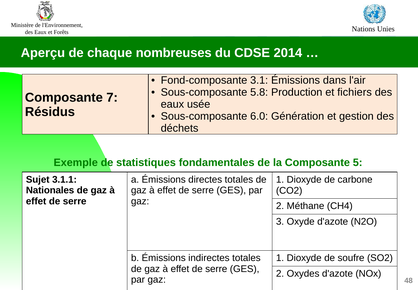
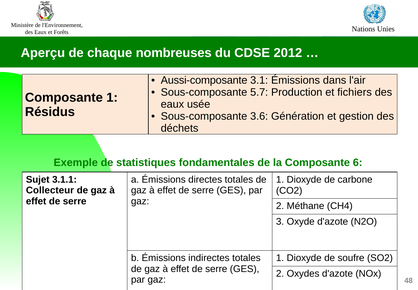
2014: 2014 -> 2012 (288, 53)
Fond-composante: Fond-composante -> Aussi-composante (204, 80)
5.8: 5.8 -> 5.7 (259, 92)
Composante 7: 7 -> 1 (112, 97)
6.0: 6.0 -> 3.6 (259, 116)
5: 5 -> 6 (358, 162)
Nationales: Nationales -> Collecteur (50, 190)
